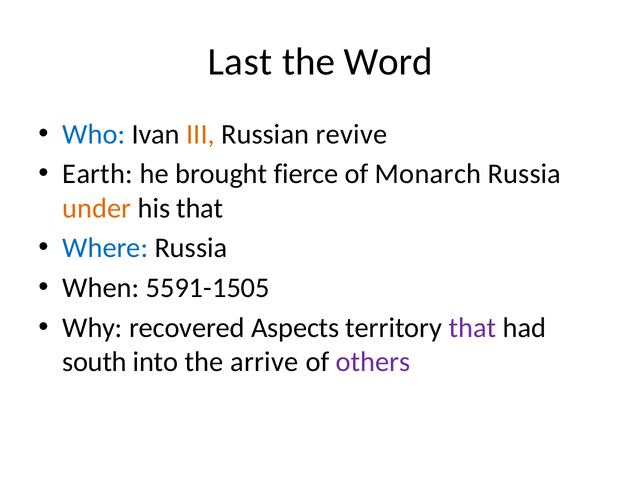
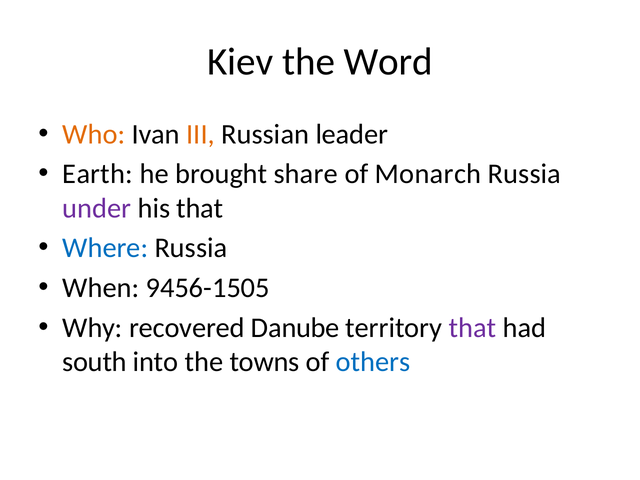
Last: Last -> Kiev (240, 62)
Who colour: blue -> orange (94, 134)
revive: revive -> leader (352, 134)
fierce: fierce -> share (306, 174)
under colour: orange -> purple (97, 208)
5591-1505: 5591-1505 -> 9456-1505 (208, 288)
Aspects: Aspects -> Danube (295, 328)
arrive: arrive -> towns (265, 362)
others colour: purple -> blue (373, 362)
